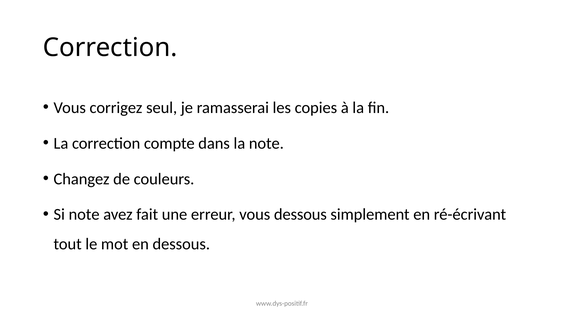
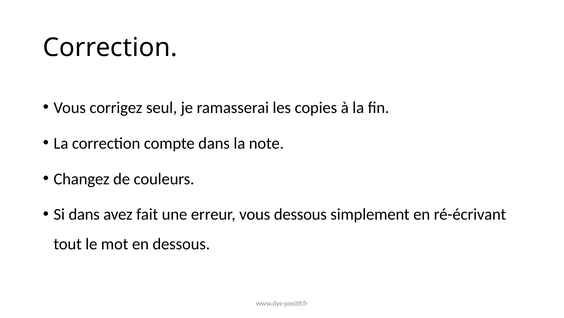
Si note: note -> dans (84, 214)
